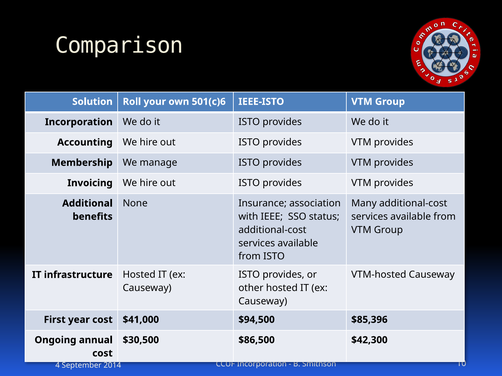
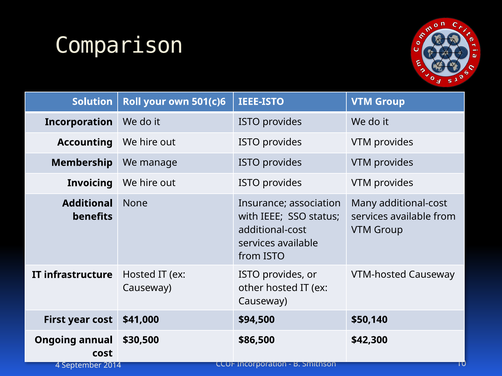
$85,396: $85,396 -> $50,140 (369, 320)
